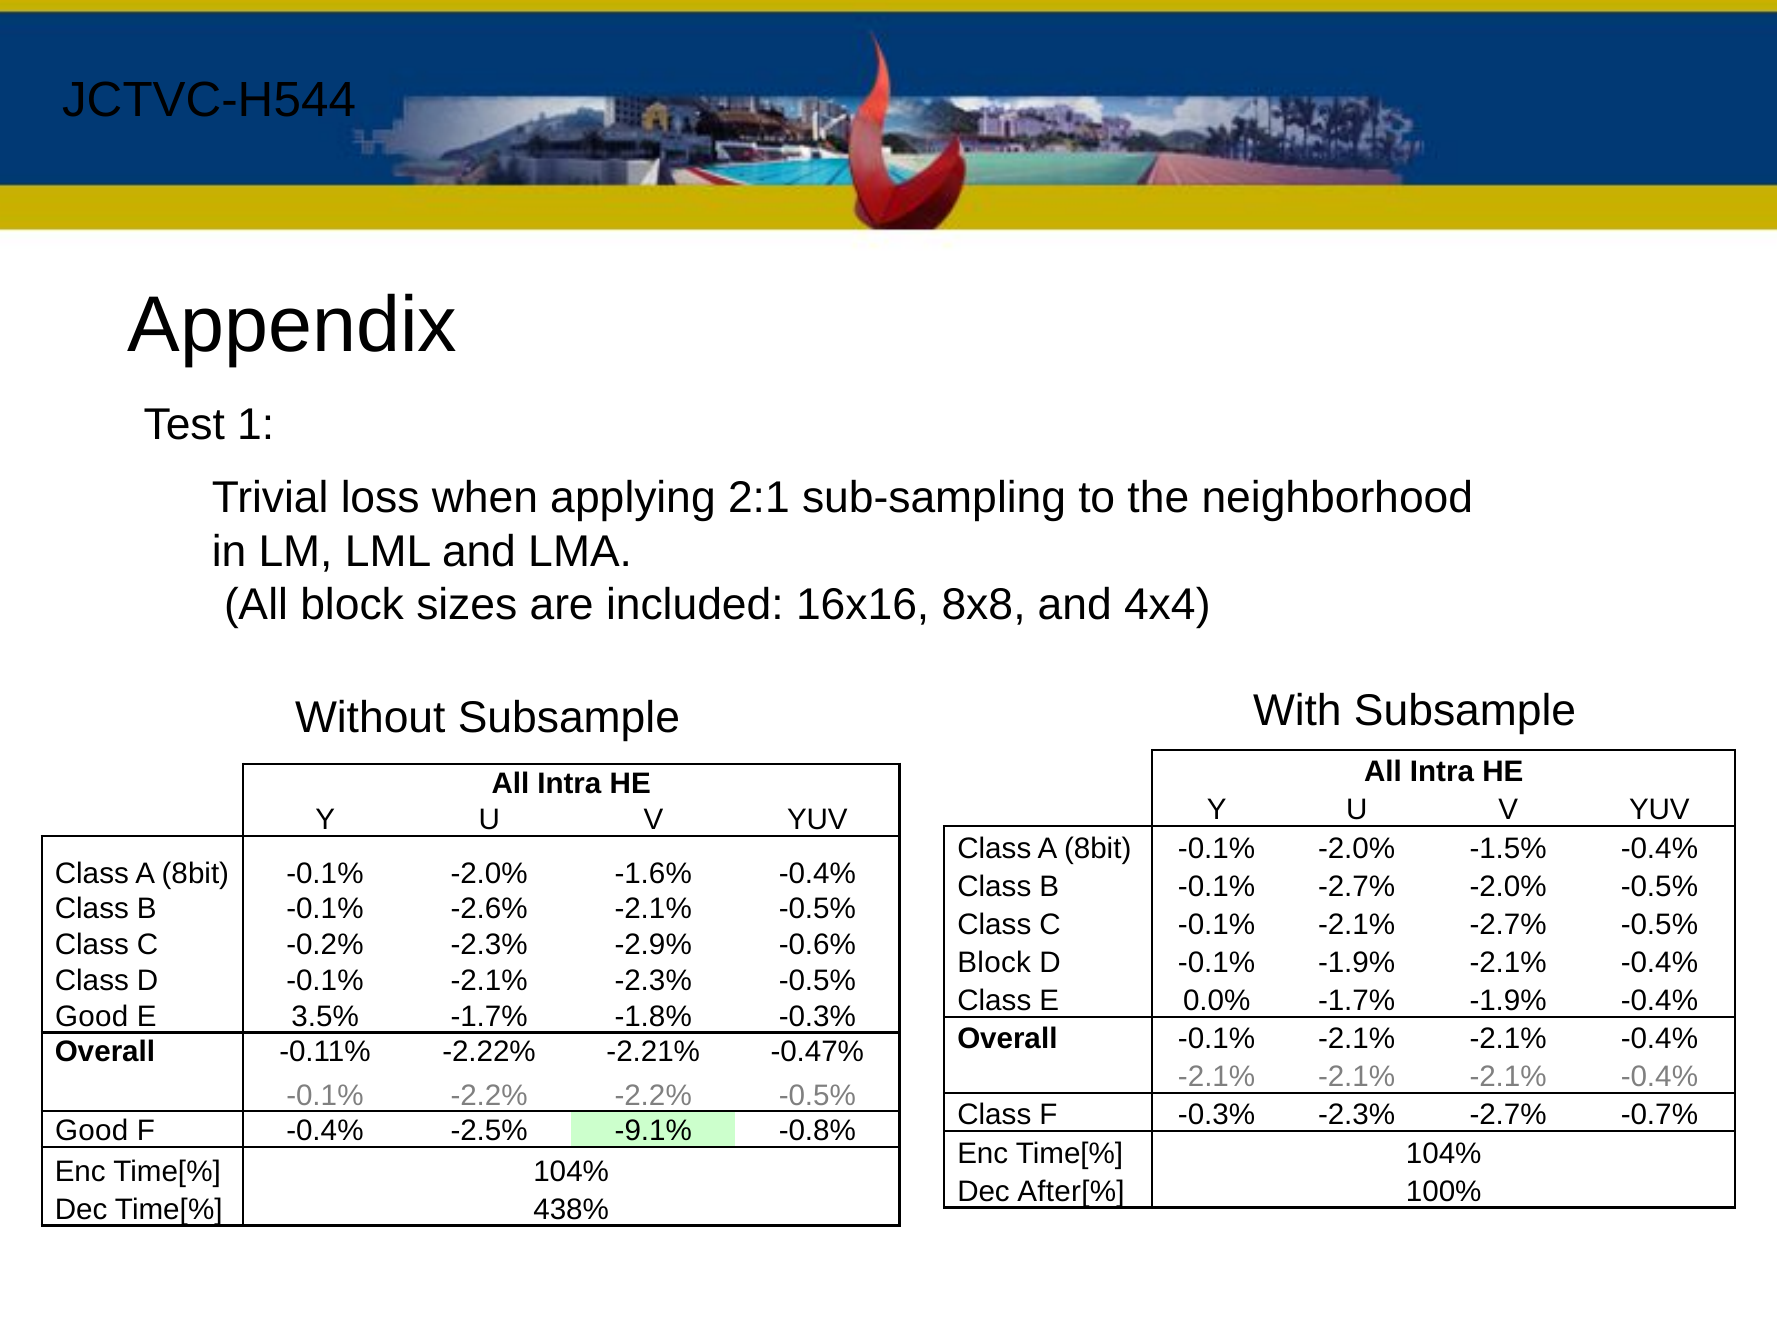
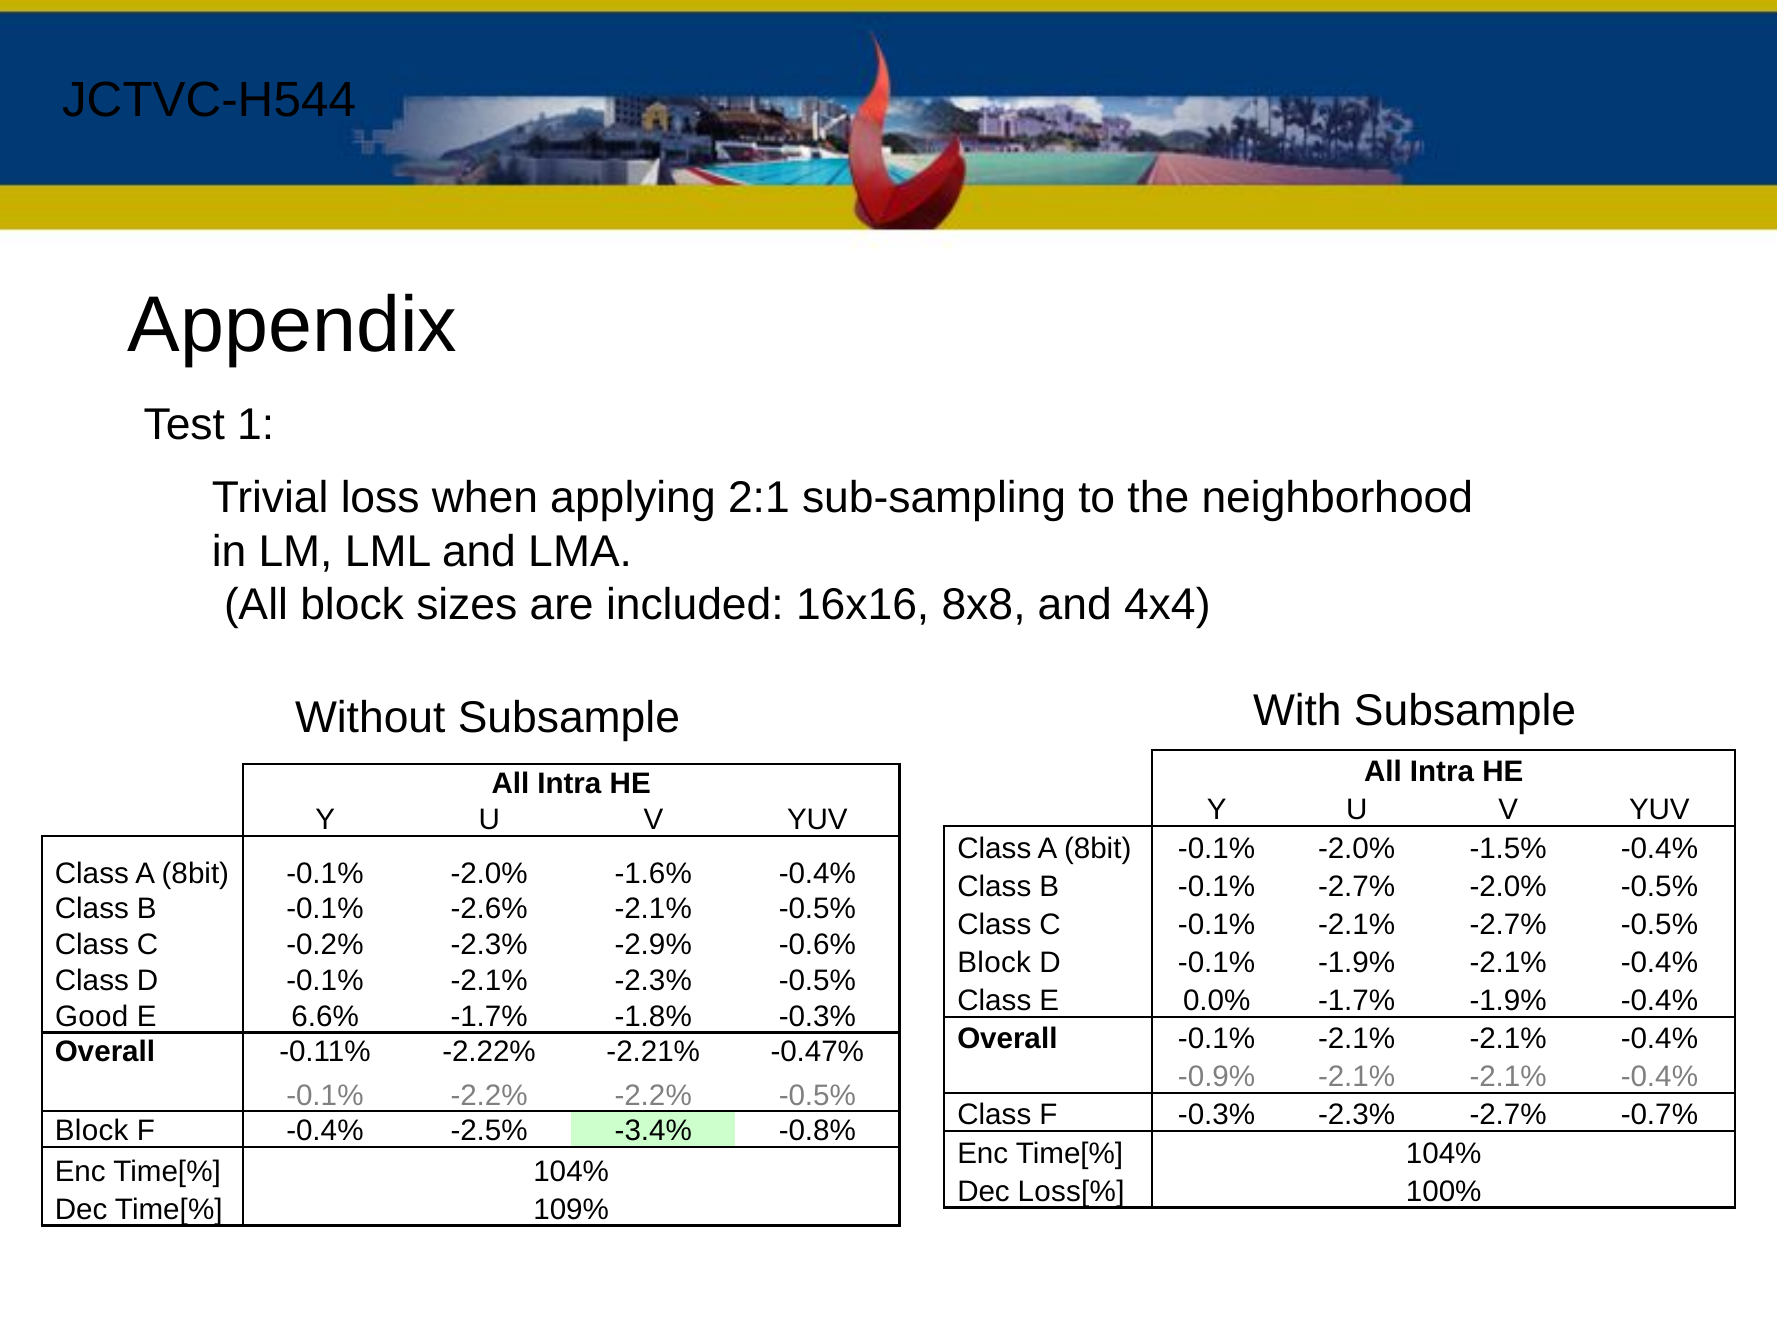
3.5%: 3.5% -> 6.6% (325, 1016)
-2.1%: -2.1% -> -0.9% (1217, 1077)
Good: Good -> Block (92, 1131)
-9.1%: -9.1% -> -3.4% (653, 1131)
After[%: After[% -> Loss[% (1071, 1191)
438%: 438% -> 109% (571, 1209)
